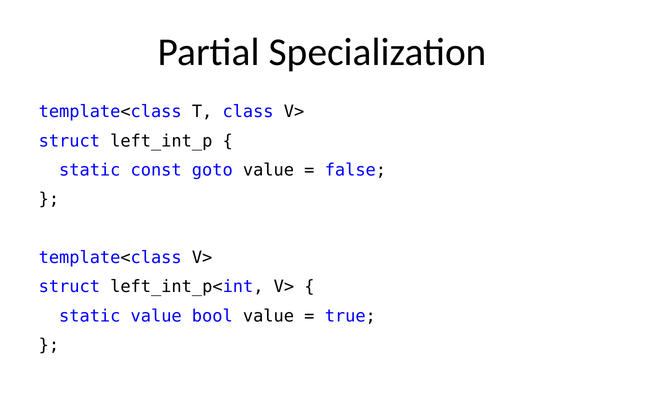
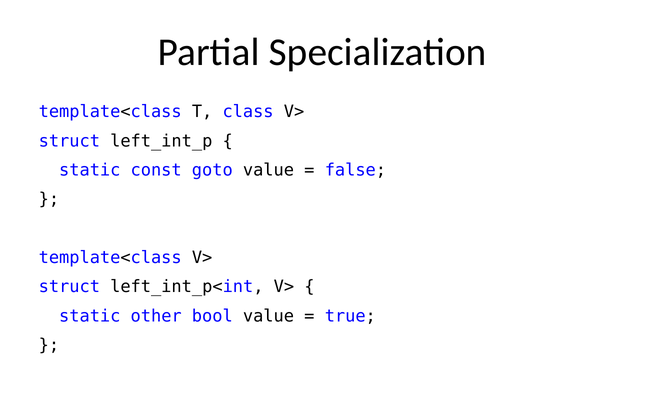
static value: value -> other (156, 316)
